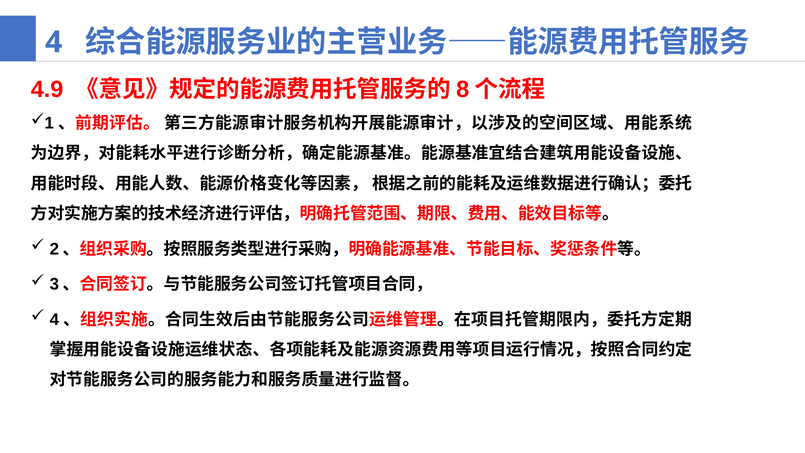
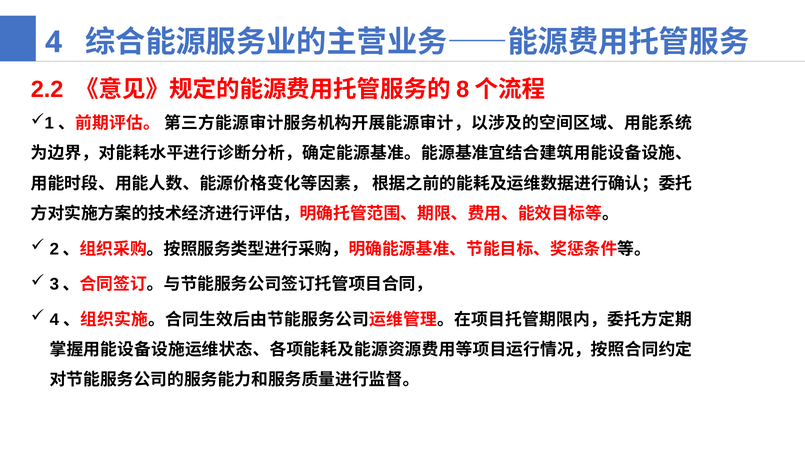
4.9: 4.9 -> 2.2 (47, 89)
